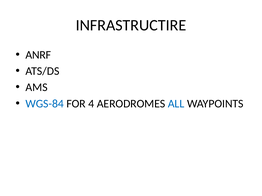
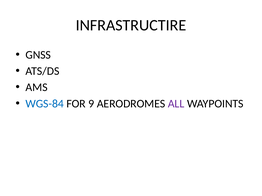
ANRF: ANRF -> GNSS (38, 55)
4: 4 -> 9 (91, 104)
ALL colour: blue -> purple (176, 104)
